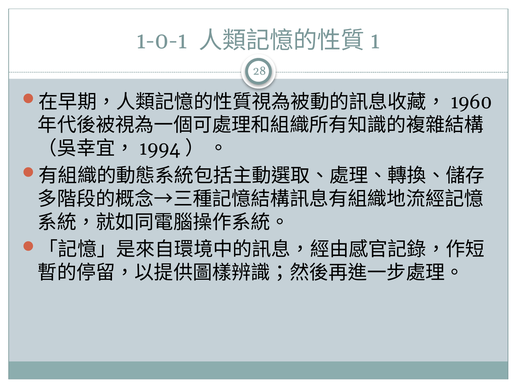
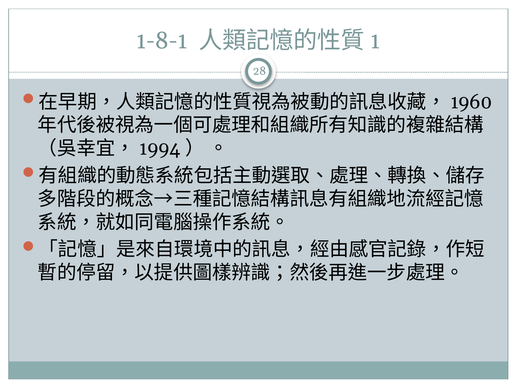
1-0-1: 1-0-1 -> 1-8-1 (162, 41)
